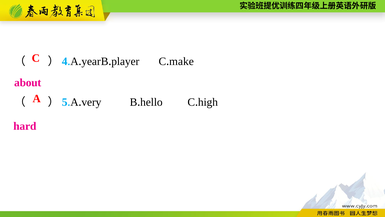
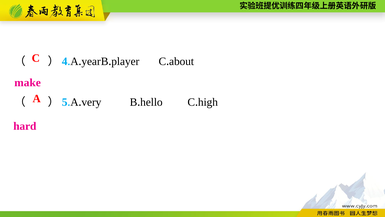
make: make -> about (182, 61)
about: about -> make (28, 82)
